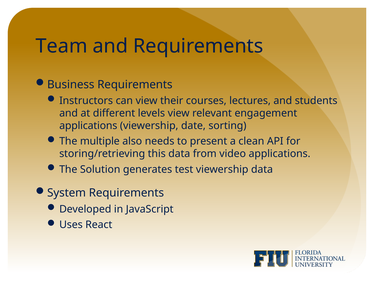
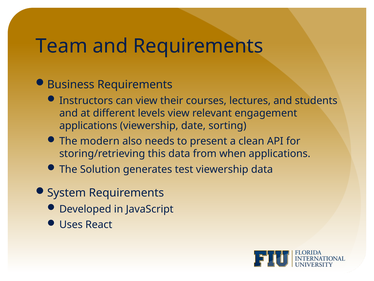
multiple: multiple -> modern (100, 141)
video: video -> when (233, 153)
